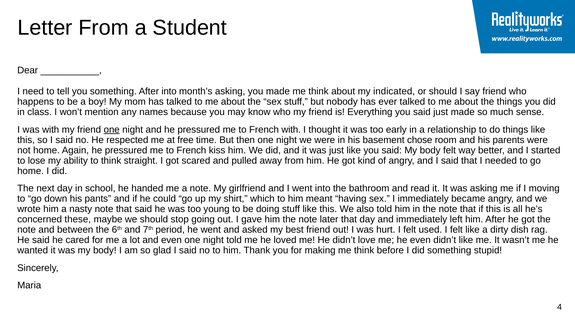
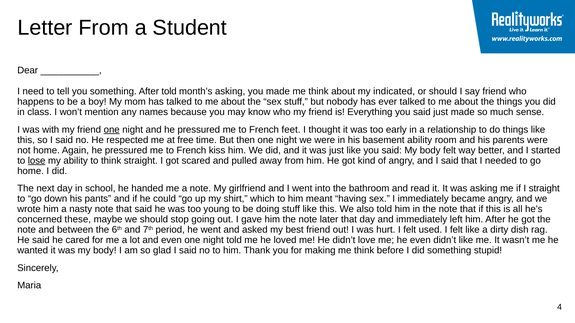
After into: into -> told (169, 92)
French with: with -> feet (291, 130)
basement chose: chose -> ability (420, 140)
lose underline: none -> present (37, 161)
I moving: moving -> straight (544, 189)
